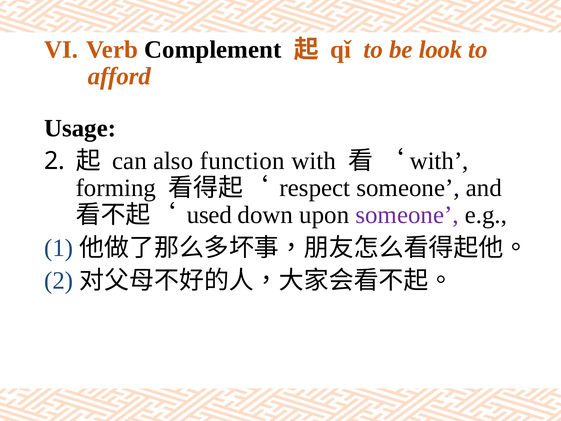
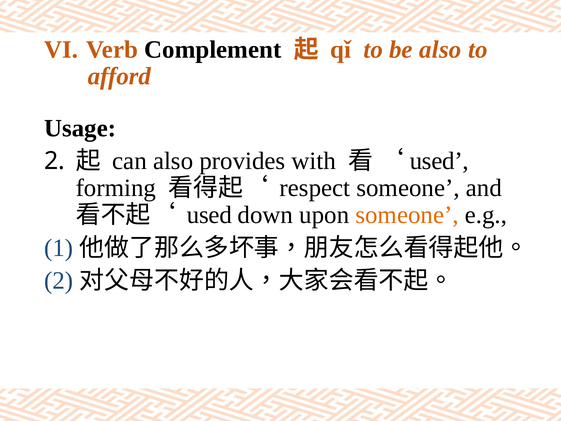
be look: look -> also (440, 49)
function: function -> provides (242, 161)
with: with -> used (439, 161)
someone colour: purple -> orange (407, 215)
